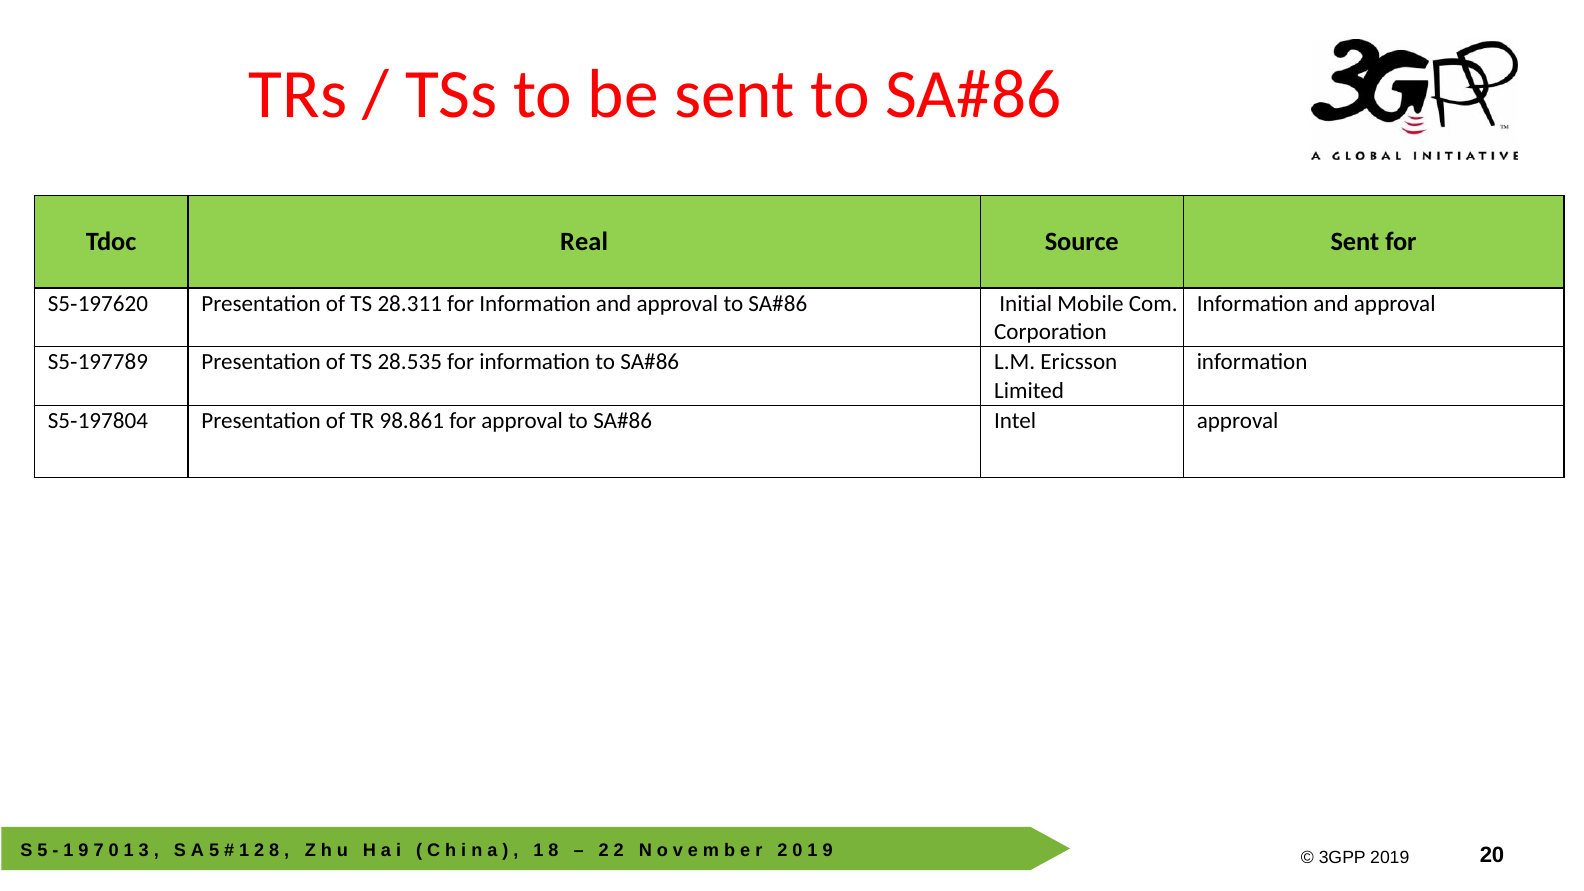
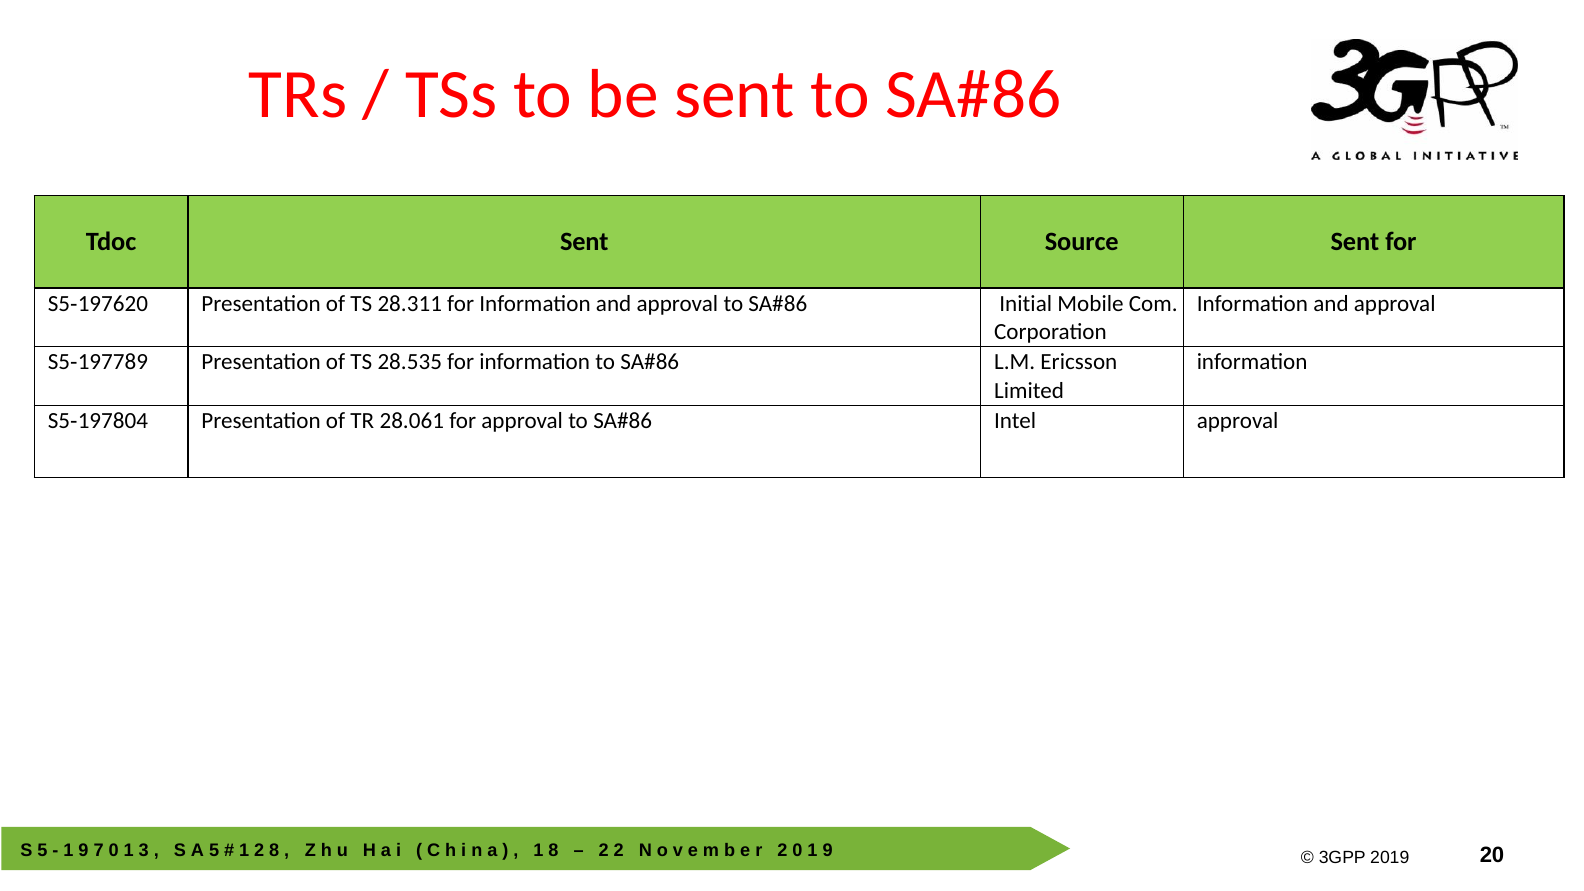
Tdoc Real: Real -> Sent (584, 242)
98.861: 98.861 -> 28.061 (412, 421)
